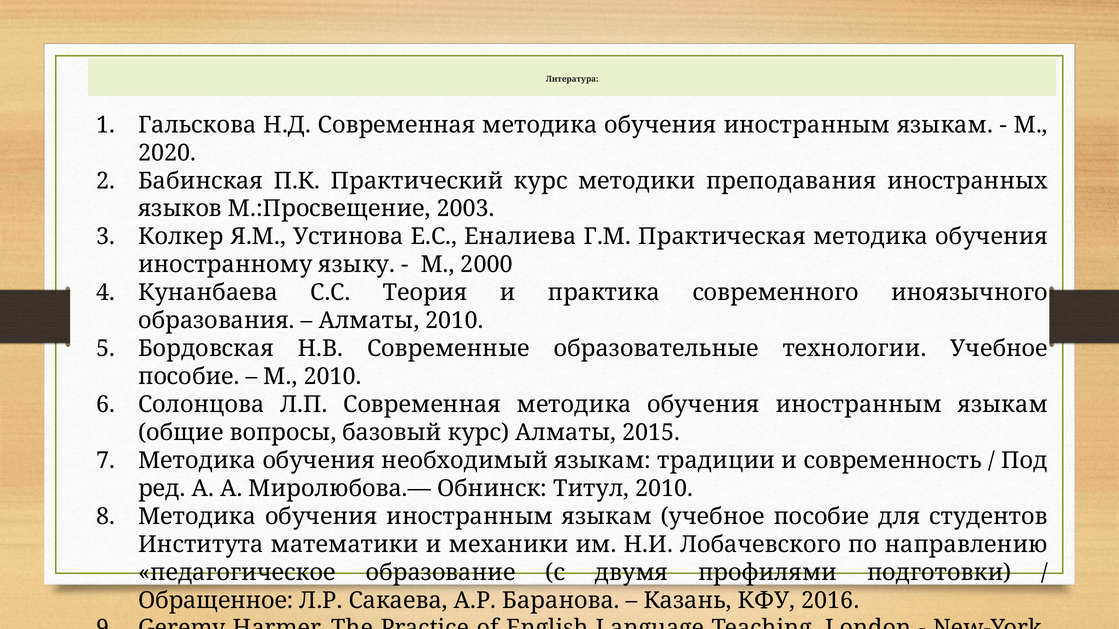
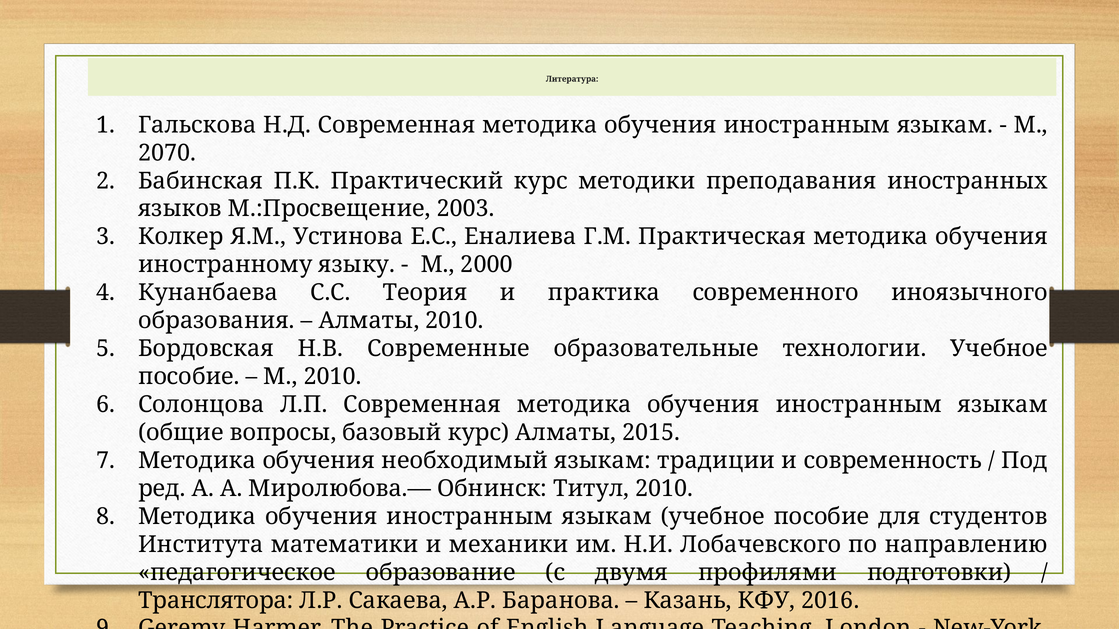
2020: 2020 -> 2070 (167, 153)
Обращенное: Обращенное -> Транслятора (216, 601)
